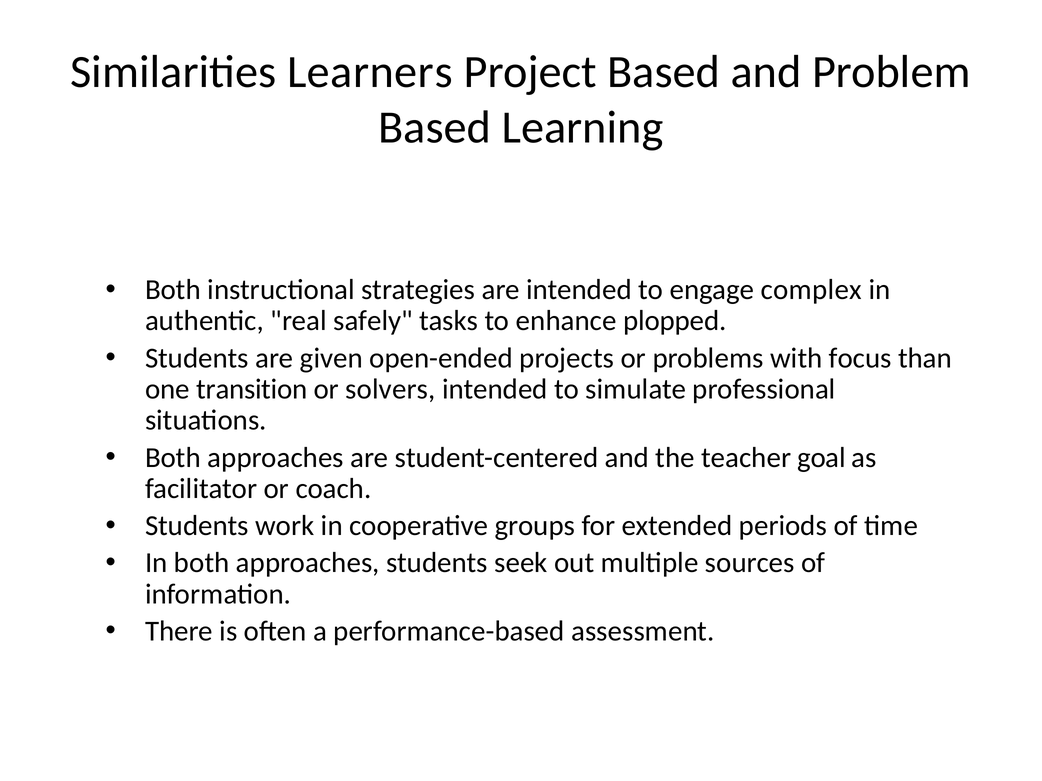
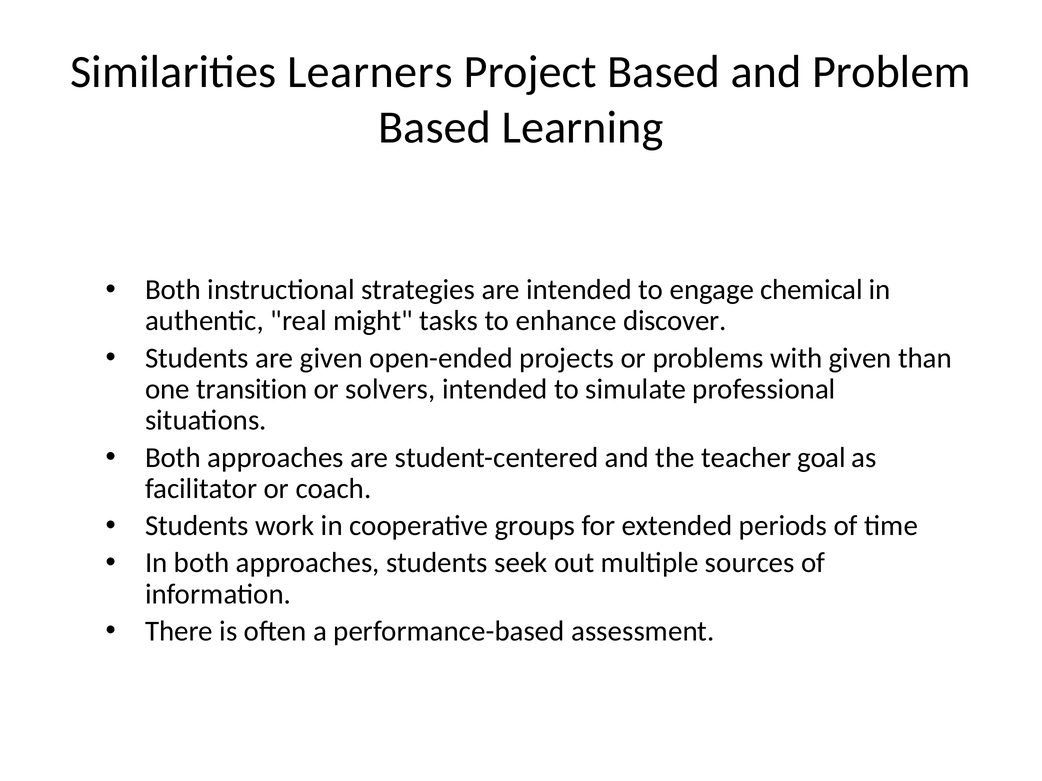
complex: complex -> chemical (812, 290)
safely: safely -> might (373, 321)
plopped: plopped -> discover (675, 321)
with focus: focus -> given (860, 358)
